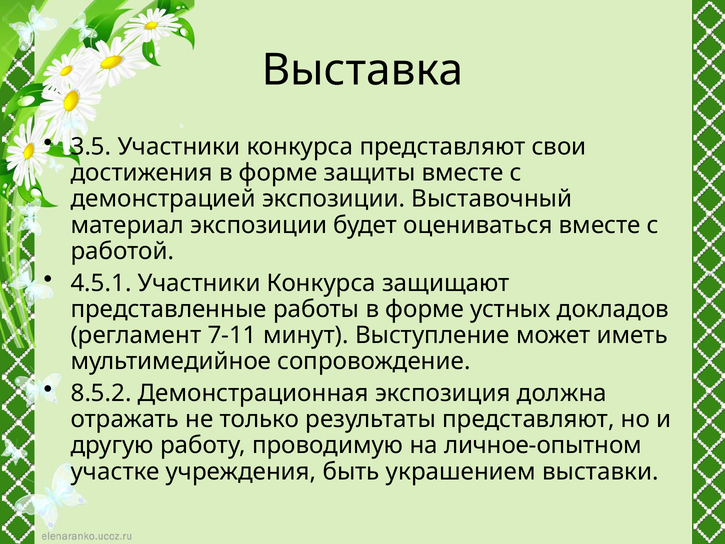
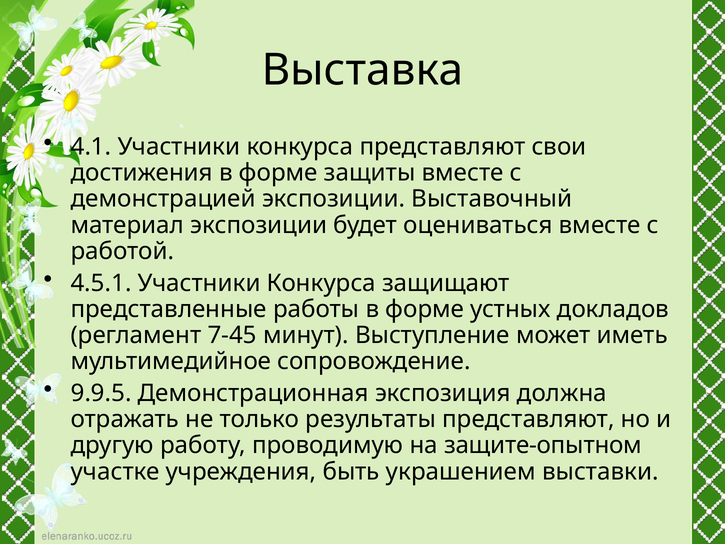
3.5: 3.5 -> 4.1 (91, 147)
7-11: 7-11 -> 7-45 (232, 335)
8.5.2: 8.5.2 -> 9.9.5 (101, 393)
личное-опытном: личное-опытном -> защите-опытном (543, 445)
